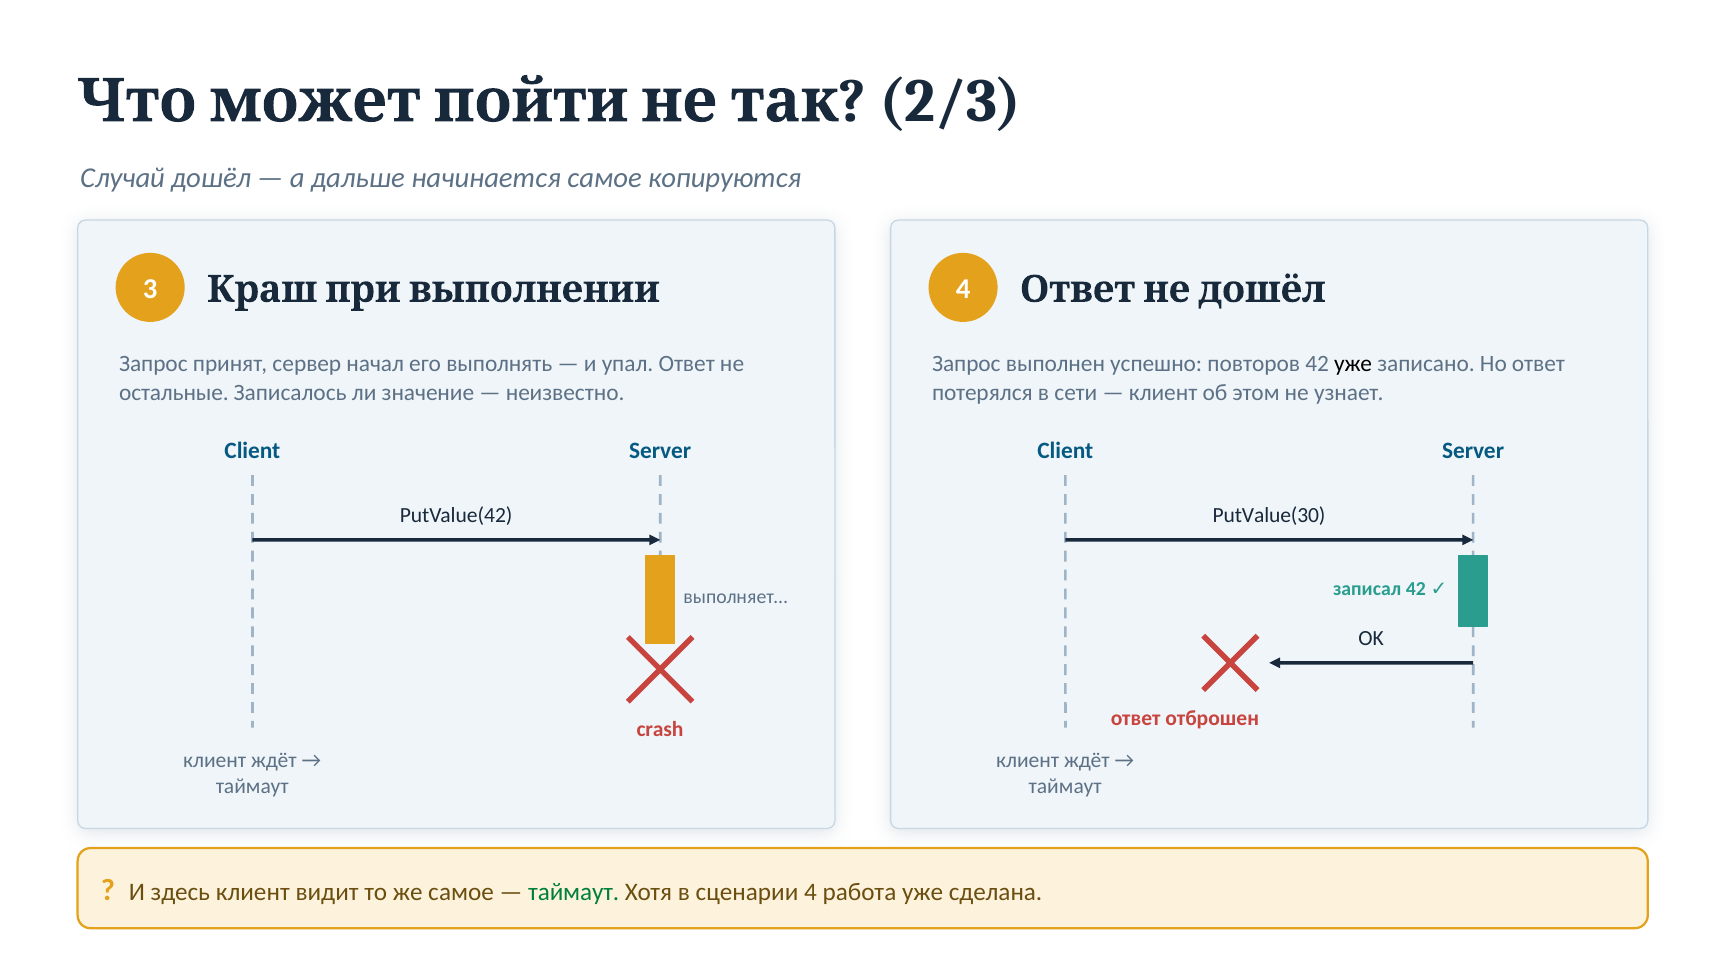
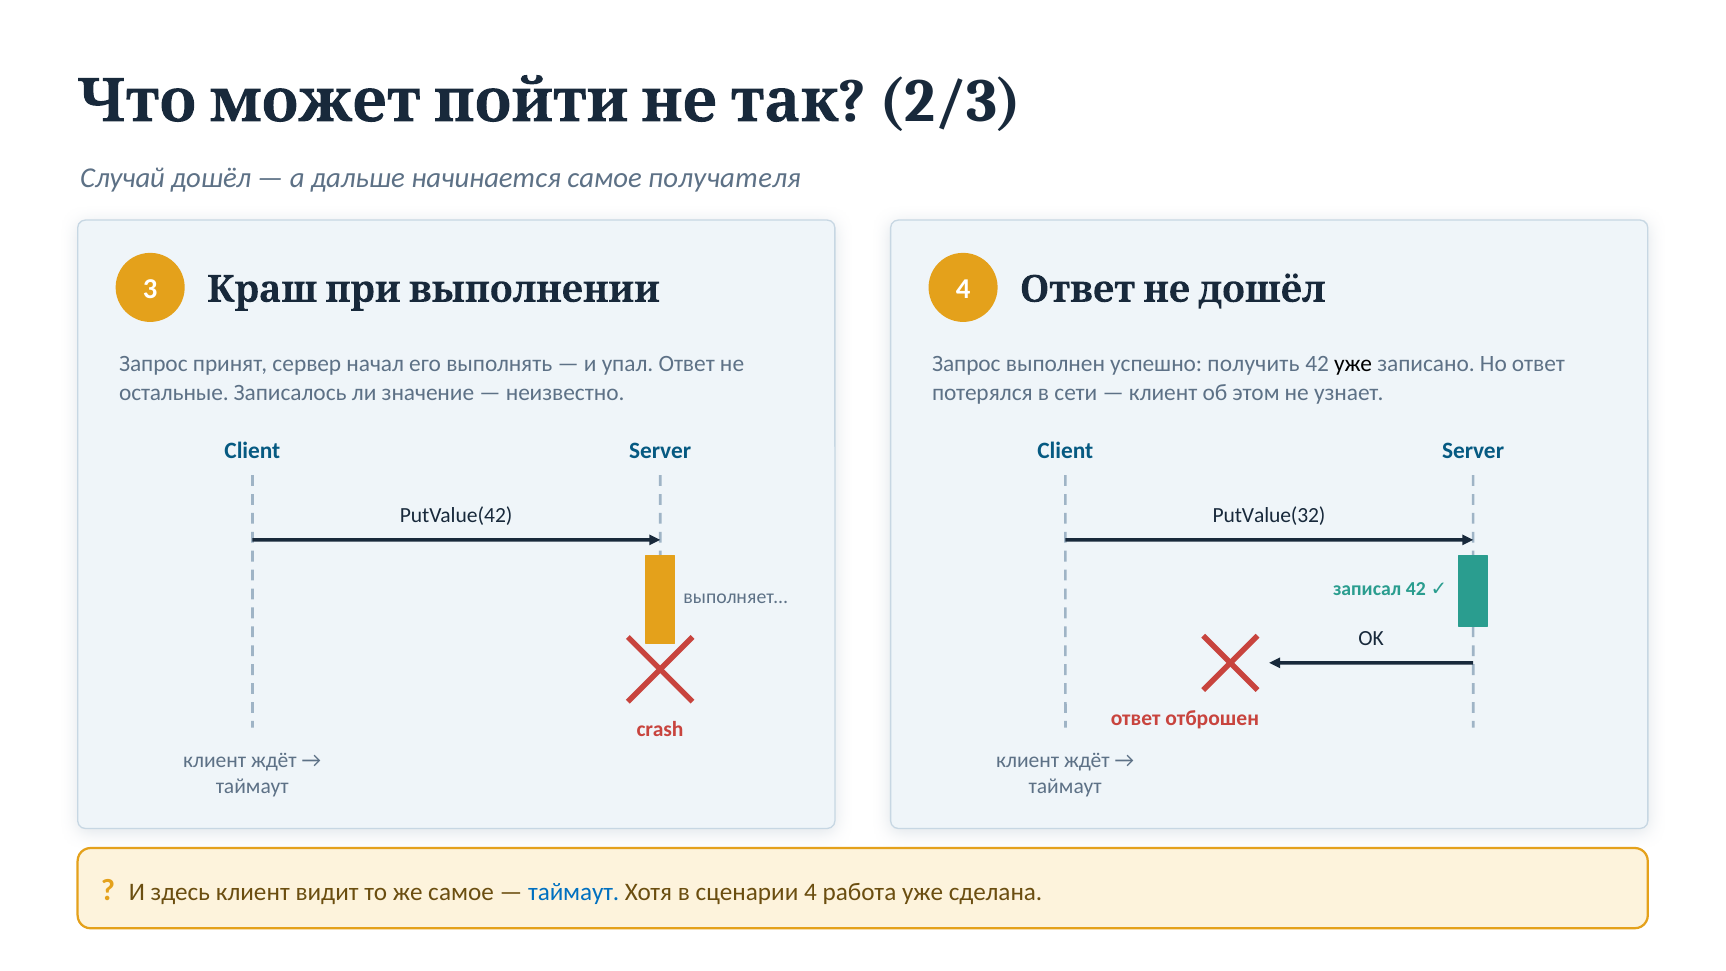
копируются: копируются -> получателя (725, 178)
повторов: повторов -> получить (1254, 364)
PutValue(30: PutValue(30 -> PutValue(32 (1269, 515)
таймаут colour: green -> blue (574, 892)
